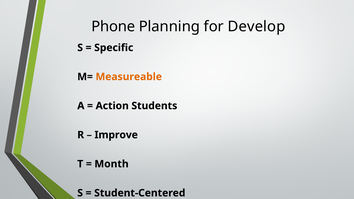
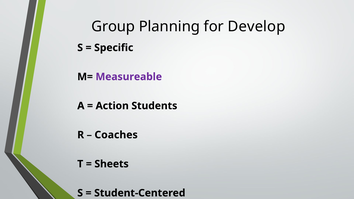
Phone: Phone -> Group (113, 26)
Measureable colour: orange -> purple (129, 77)
Improve: Improve -> Coaches (116, 135)
Month: Month -> Sheets (112, 164)
